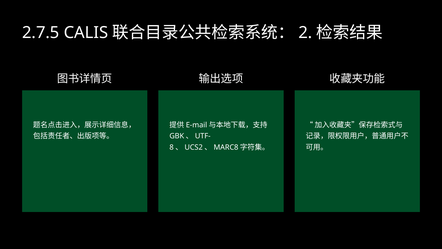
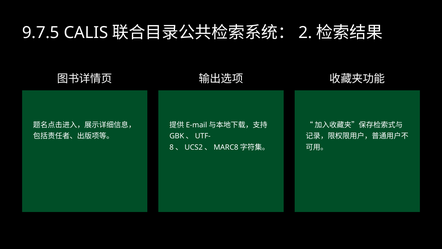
2.7.5: 2.7.5 -> 9.7.5 (41, 33)
